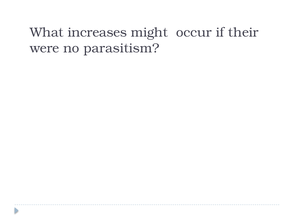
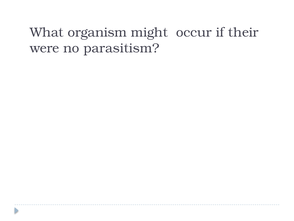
increases: increases -> organism (97, 32)
